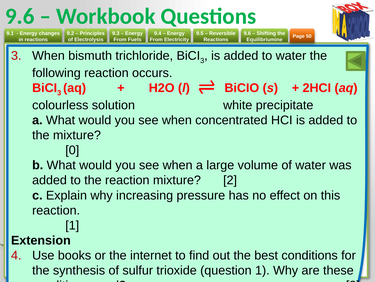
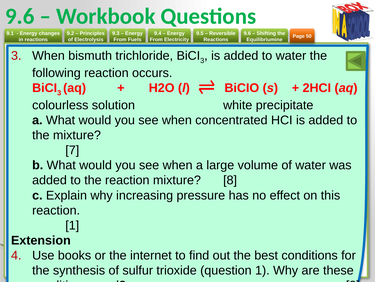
0: 0 -> 7 (72, 150)
mixture 2: 2 -> 8 (230, 180)
